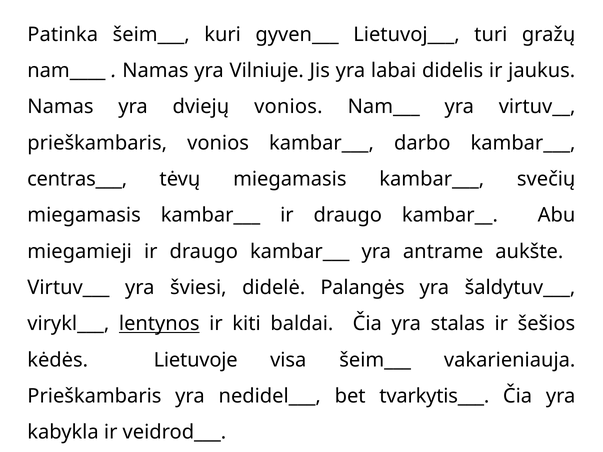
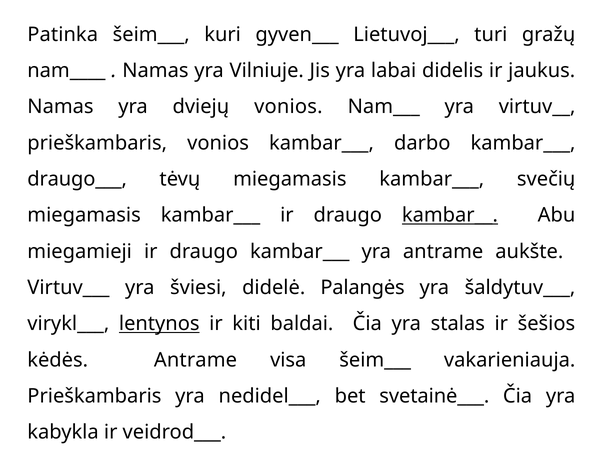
centras___: centras___ -> draugo___ (77, 179)
kambar__ underline: none -> present (450, 215)
kėdės Lietuvoje: Lietuvoje -> Antrame (195, 360)
tvarkytis___: tvarkytis___ -> svetainė___ (434, 396)
